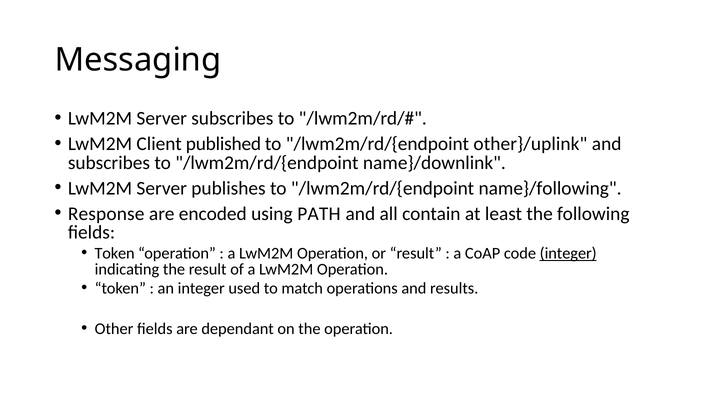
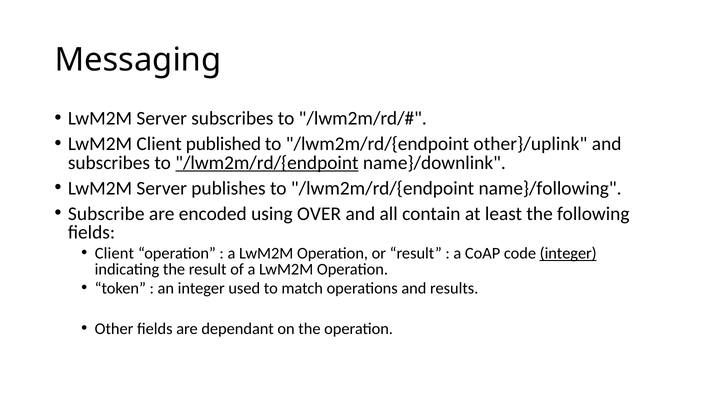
/lwm2m/rd/{endpoint underline: none -> present (267, 163)
Response: Response -> Subscribe (106, 214)
PATH: PATH -> OVER (319, 214)
Token: Token -> Client (114, 253)
